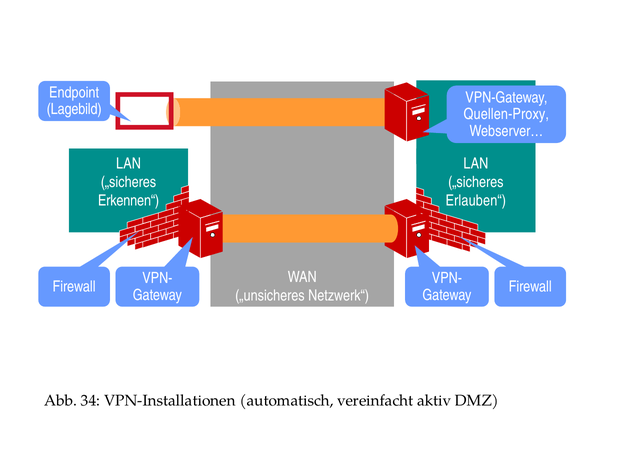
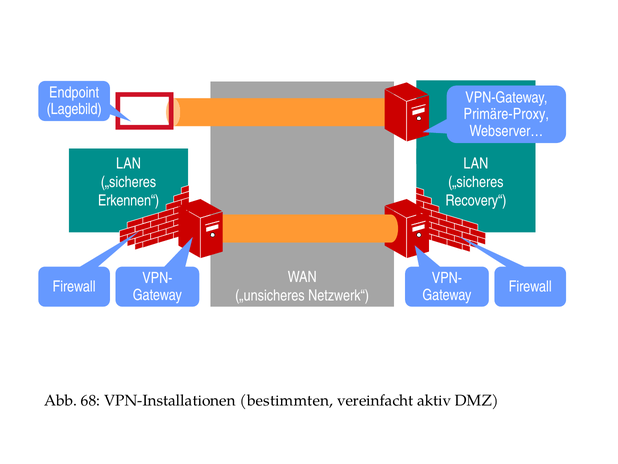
Quellen-Proxy: Quellen-Proxy -> Primäre-Proxy (506, 114)
Erlauben“: Erlauben“ -> Recovery“ (476, 201)
34: 34 -> 68 (91, 400)
automatisch: automatisch -> bestimmten (287, 400)
